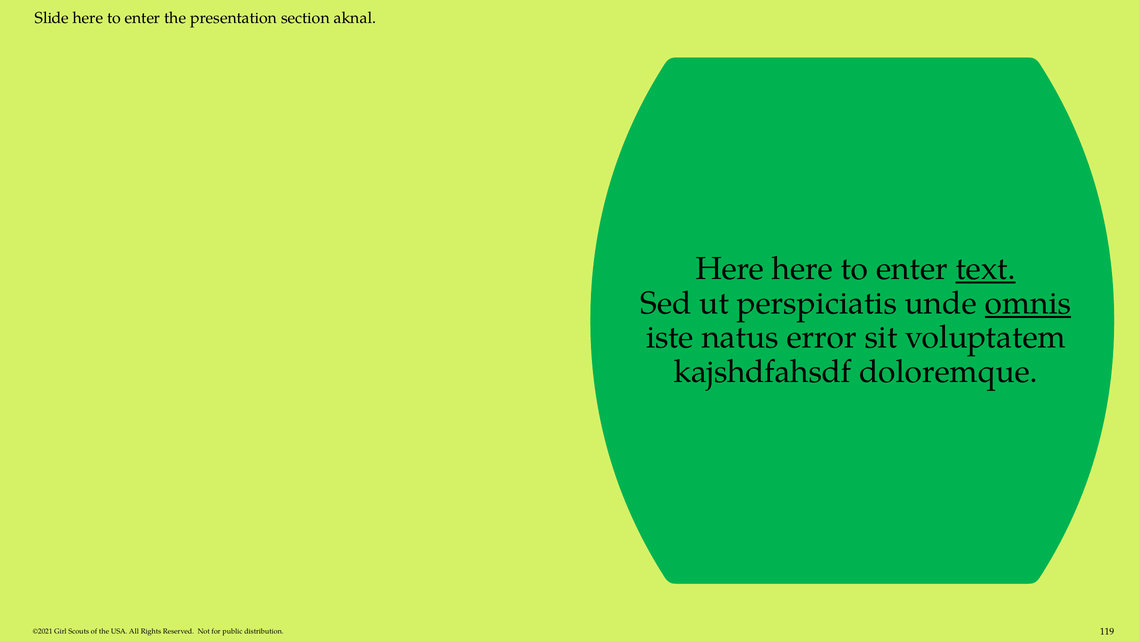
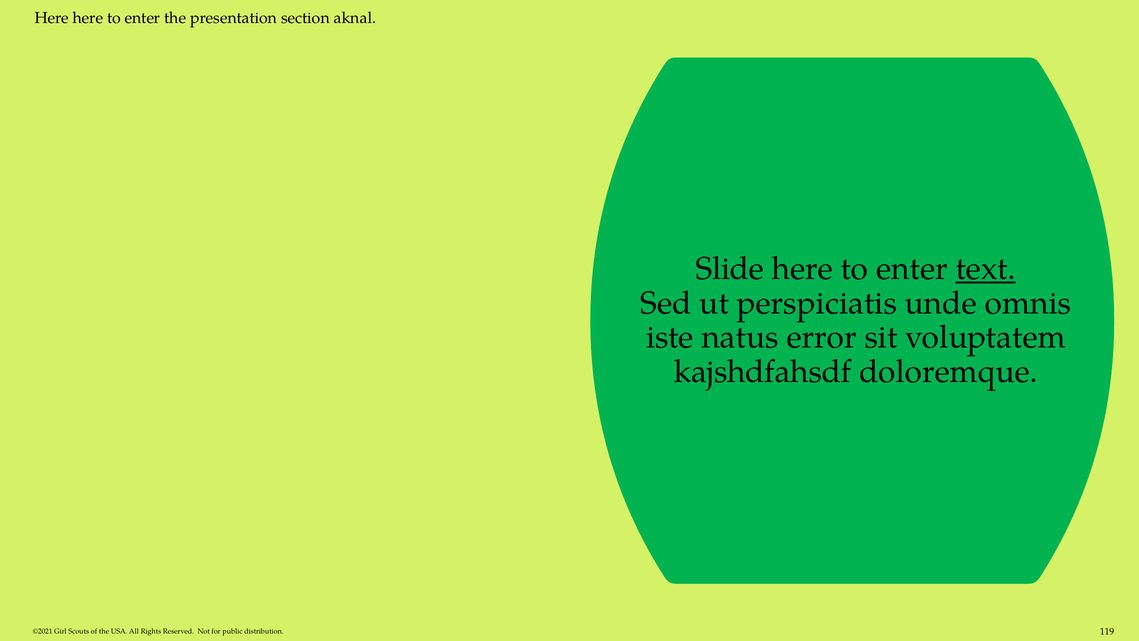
Slide: Slide -> Here (52, 18)
Here: Here -> Slide (730, 269)
omnis underline: present -> none (1028, 303)
